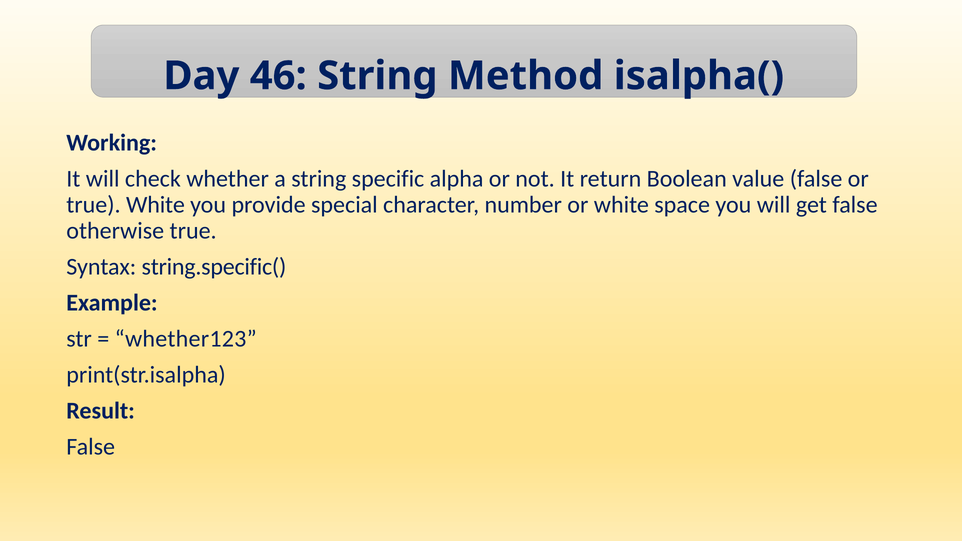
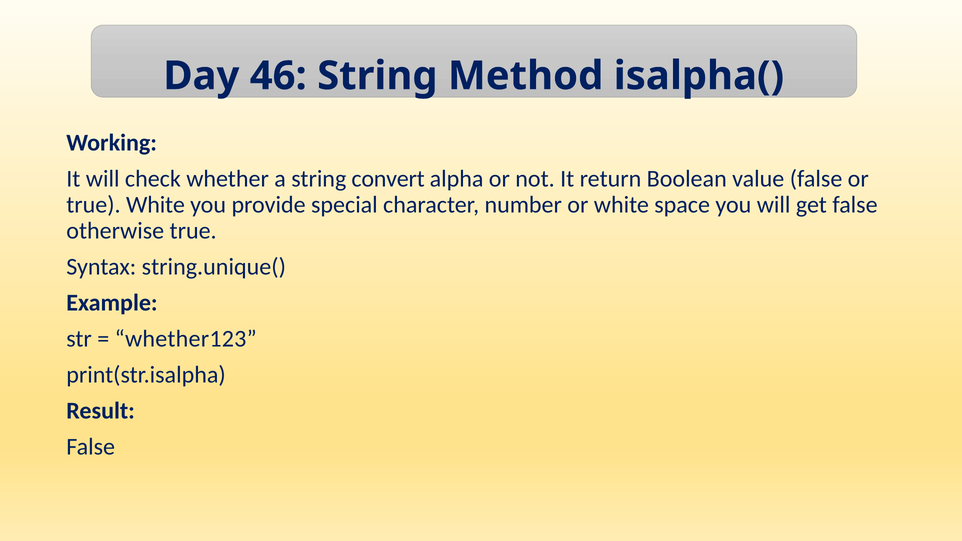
specific: specific -> convert (388, 179)
string.specific(: string.specific( -> string.unique( (214, 267)
